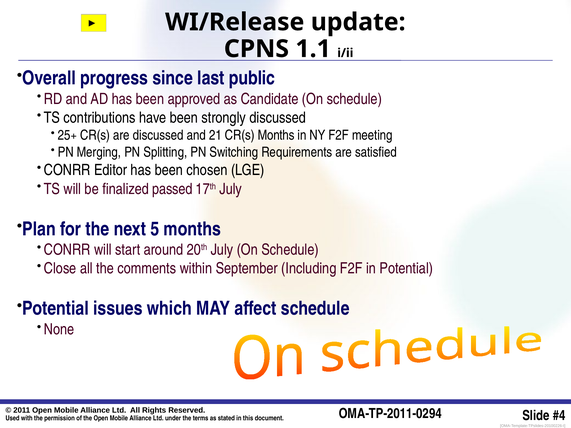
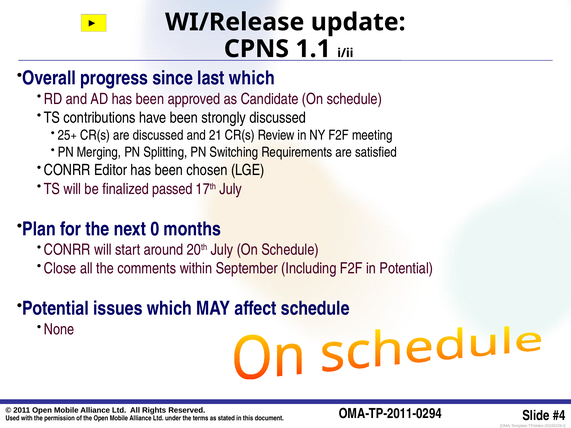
last public: public -> which (252, 78)
CR(s Months: Months -> Review (276, 135)
5: 5 -> 0 (155, 229)
